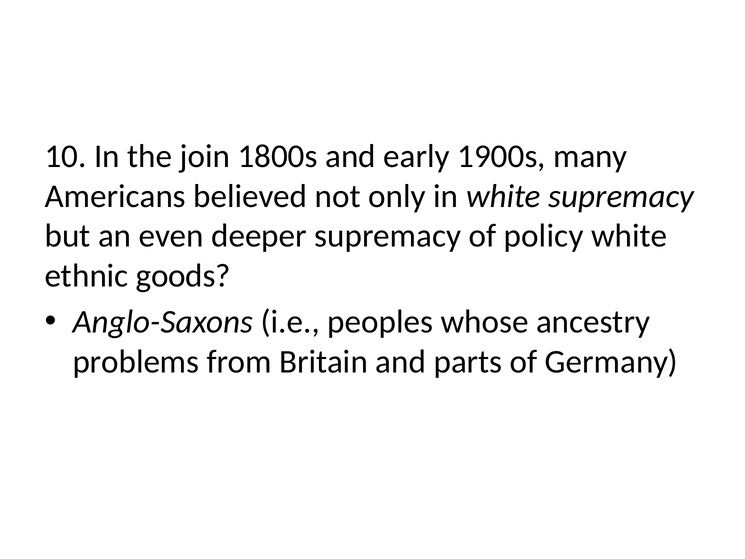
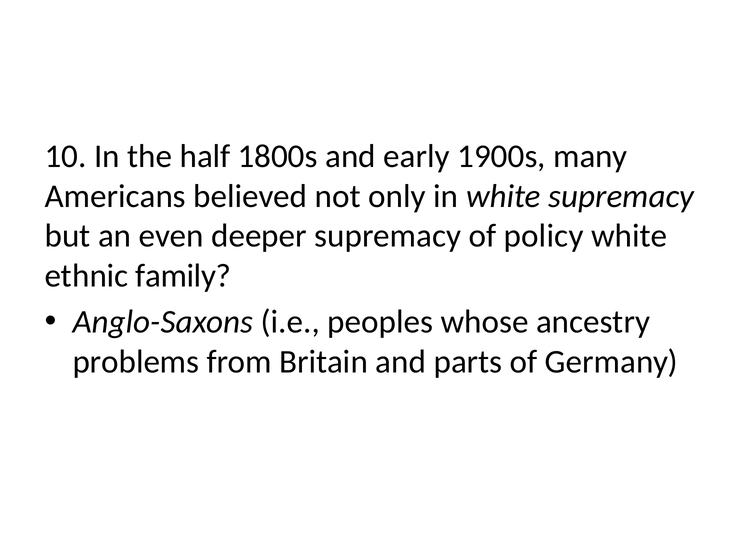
join: join -> half (205, 156)
goods: goods -> family (183, 276)
